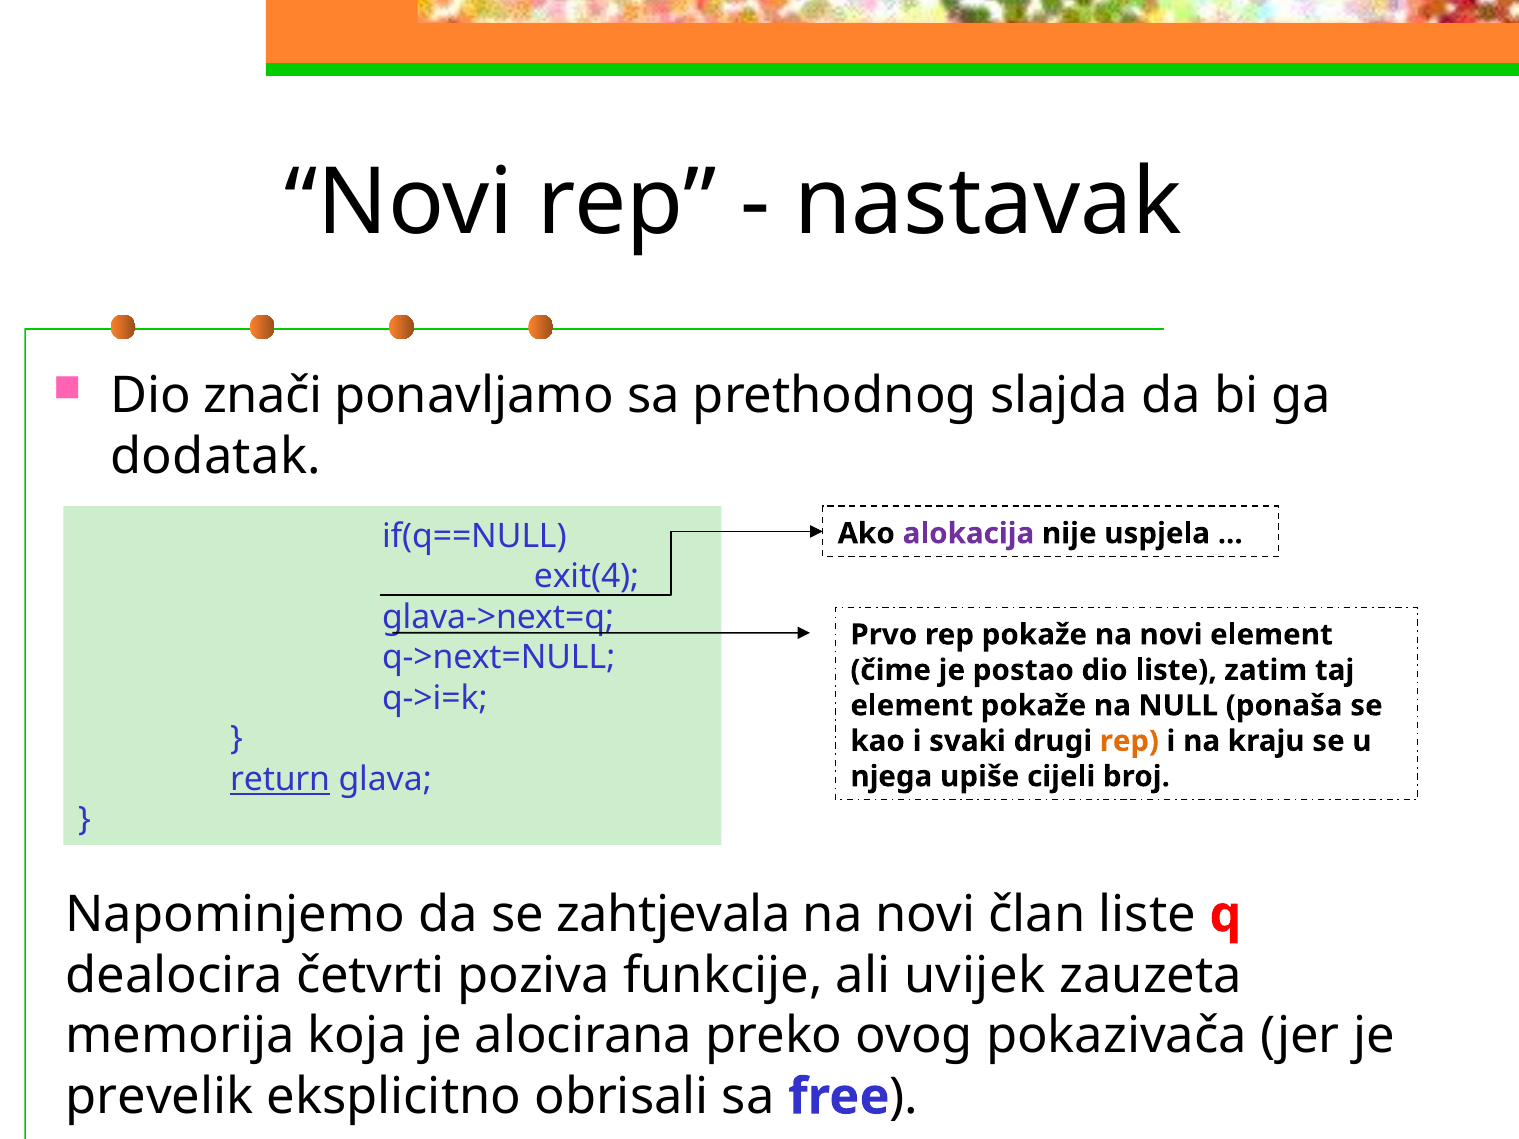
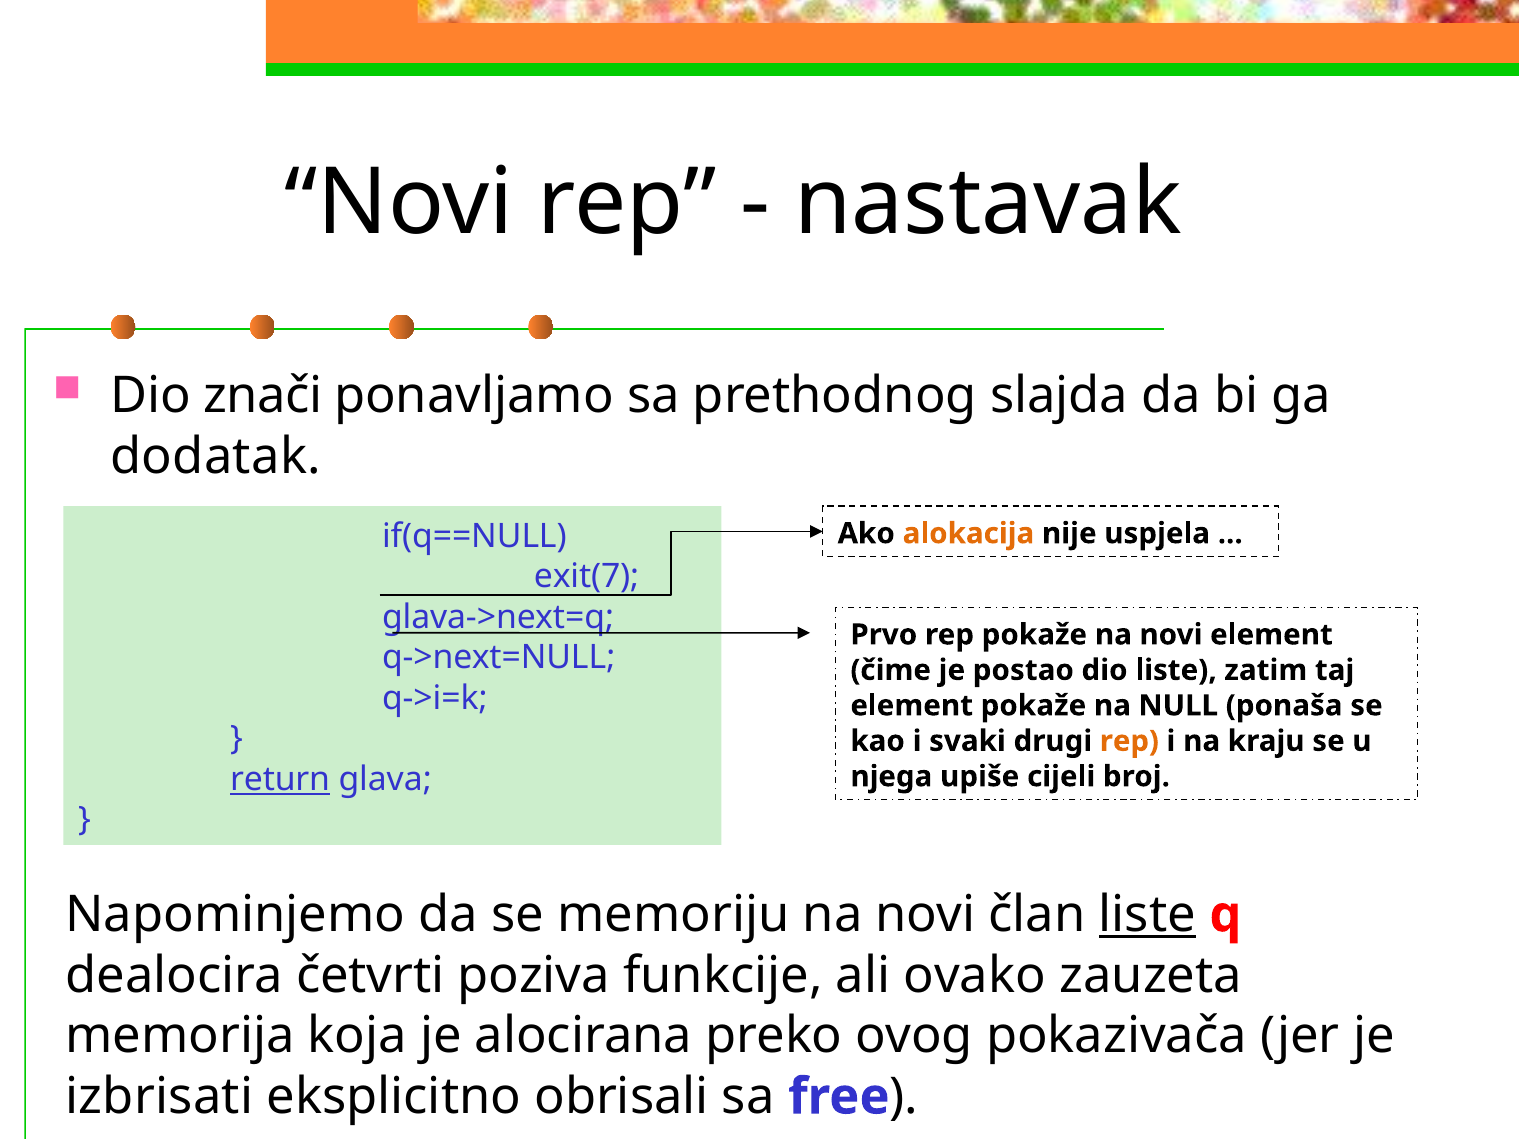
alokacija colour: purple -> orange (968, 534)
exit(4: exit(4 -> exit(7 (587, 577)
zahtjevala: zahtjevala -> memoriju (673, 915)
liste underline: none -> present (1147, 915)
uvijek: uvijek -> ovako (975, 976)
prevelik: prevelik -> izbrisati (159, 1097)
